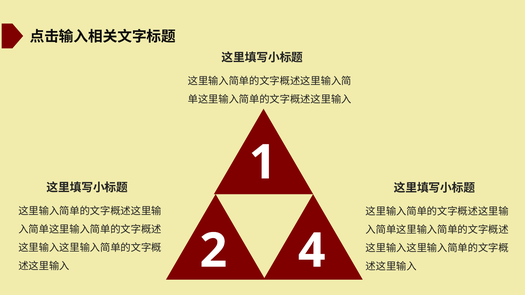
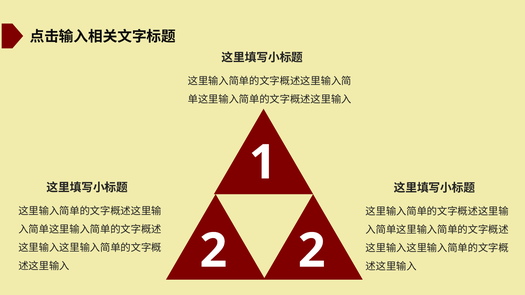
2 4: 4 -> 2 (312, 251)
